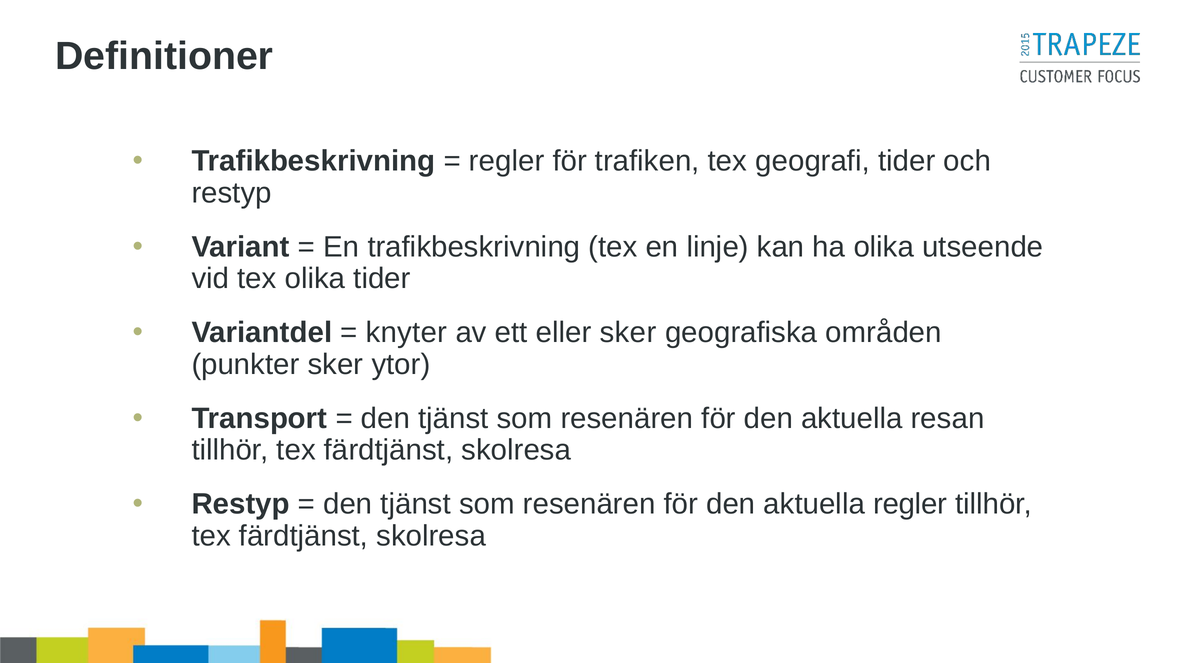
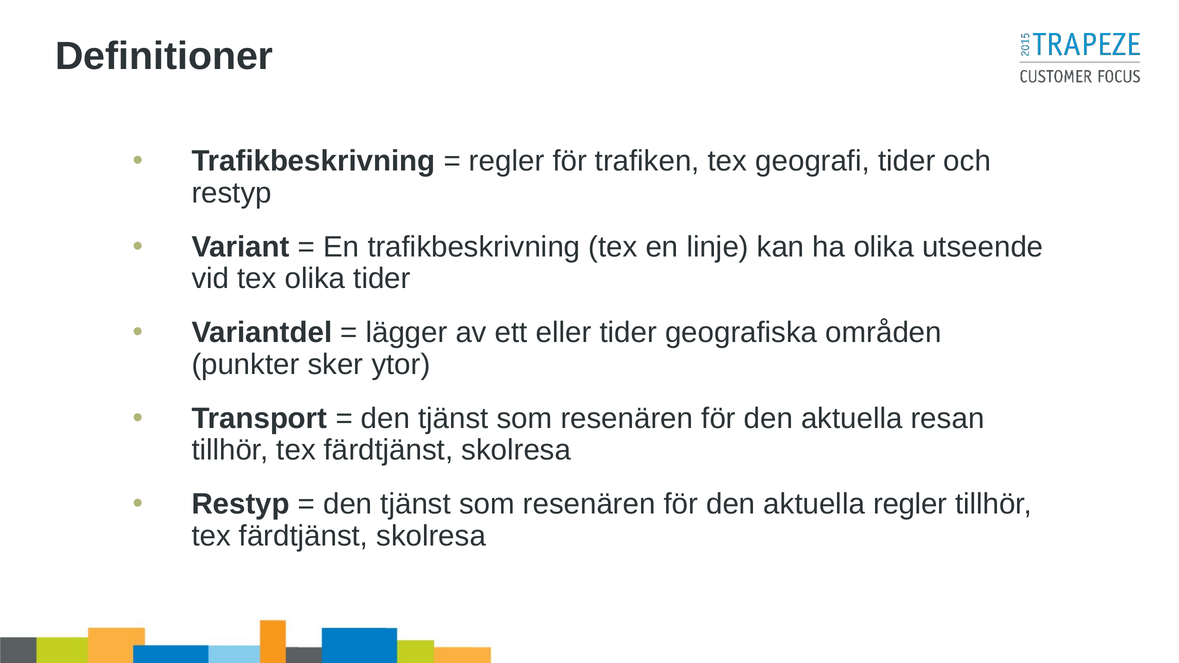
knyter: knyter -> lägger (407, 333)
eller sker: sker -> tider (628, 333)
